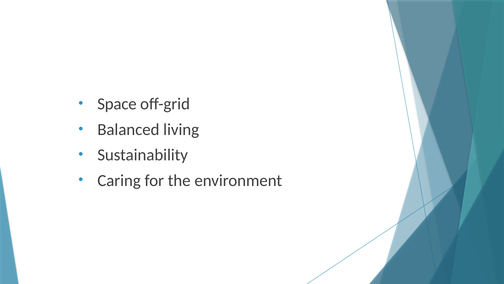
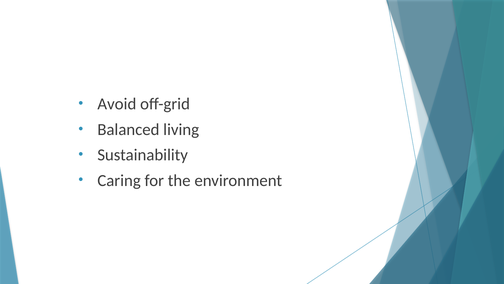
Space: Space -> Avoid (117, 104)
